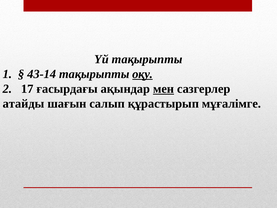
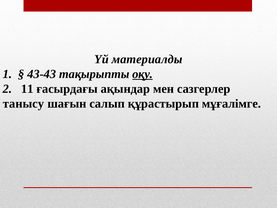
Үй тақырыпты: тақырыпты -> материалды (147, 59)
43-14: 43-14 -> 43-43 (42, 74)
17: 17 -> 11 (27, 89)
мен underline: present -> none (163, 89)
атайды: атайды -> танысу (24, 104)
